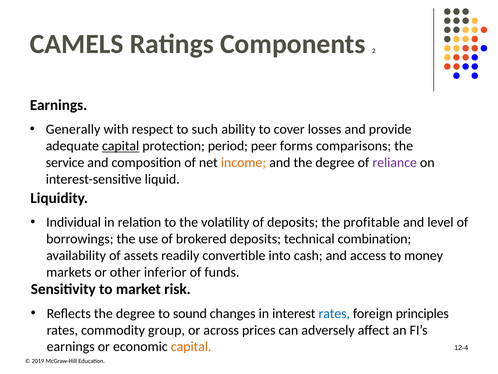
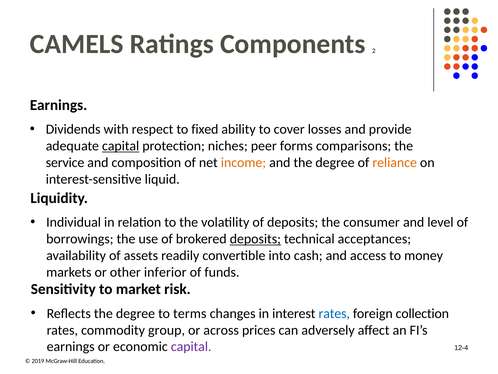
Generally: Generally -> Dividends (73, 129)
such: such -> fixed (205, 129)
period: period -> niches (228, 146)
reliance colour: purple -> orange (395, 162)
profitable: profitable -> consumer (372, 222)
deposits underline: none -> present (255, 239)
combination: combination -> acceptances (374, 239)
sound: sound -> terms (190, 313)
principles: principles -> collection (422, 313)
capital colour: orange -> purple (191, 346)
